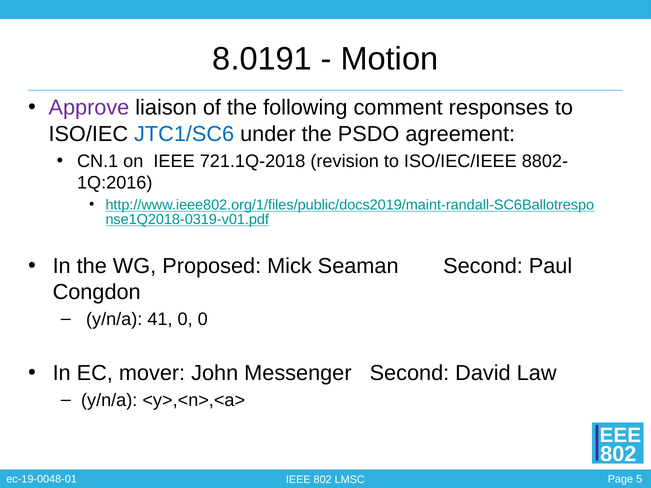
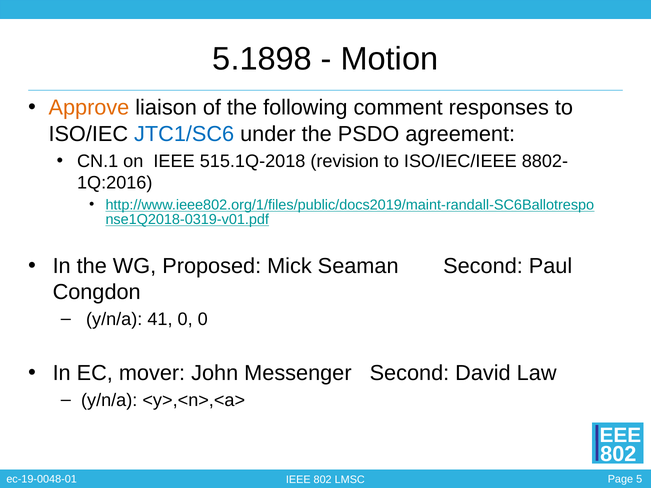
8.0191: 8.0191 -> 5.1898 (262, 59)
Approve colour: purple -> orange (89, 108)
721.1Q-2018: 721.1Q-2018 -> 515.1Q-2018 (253, 161)
